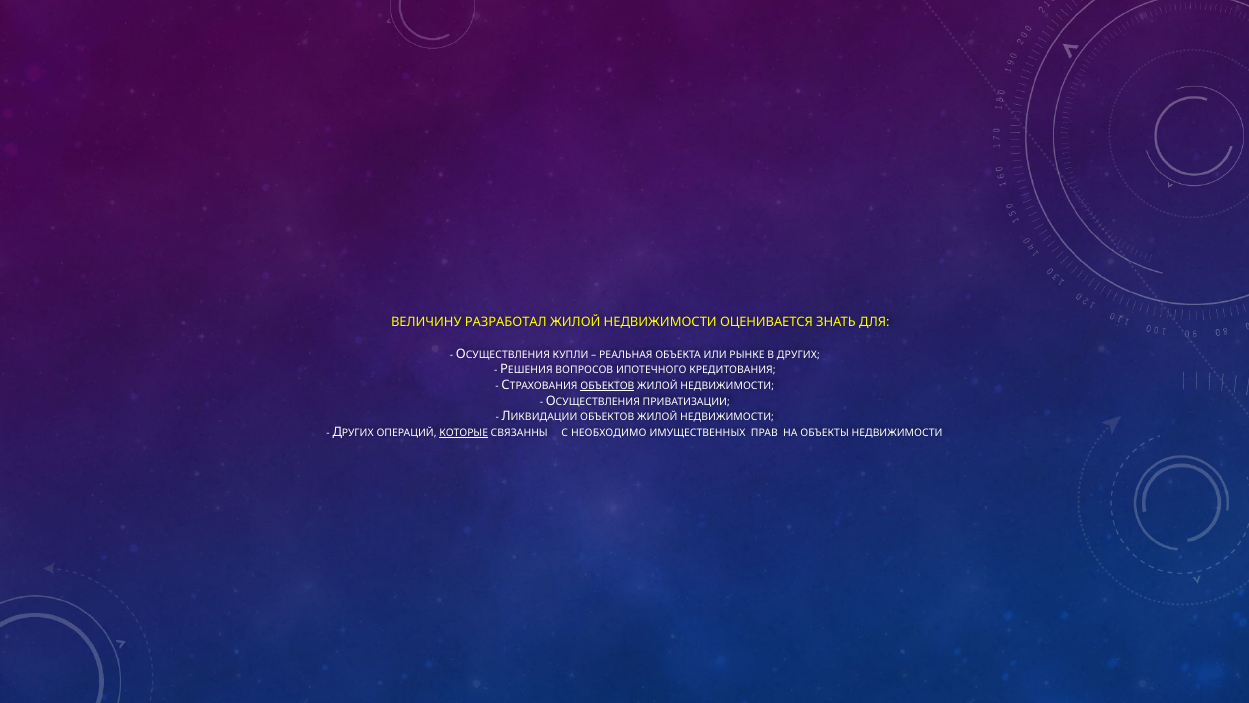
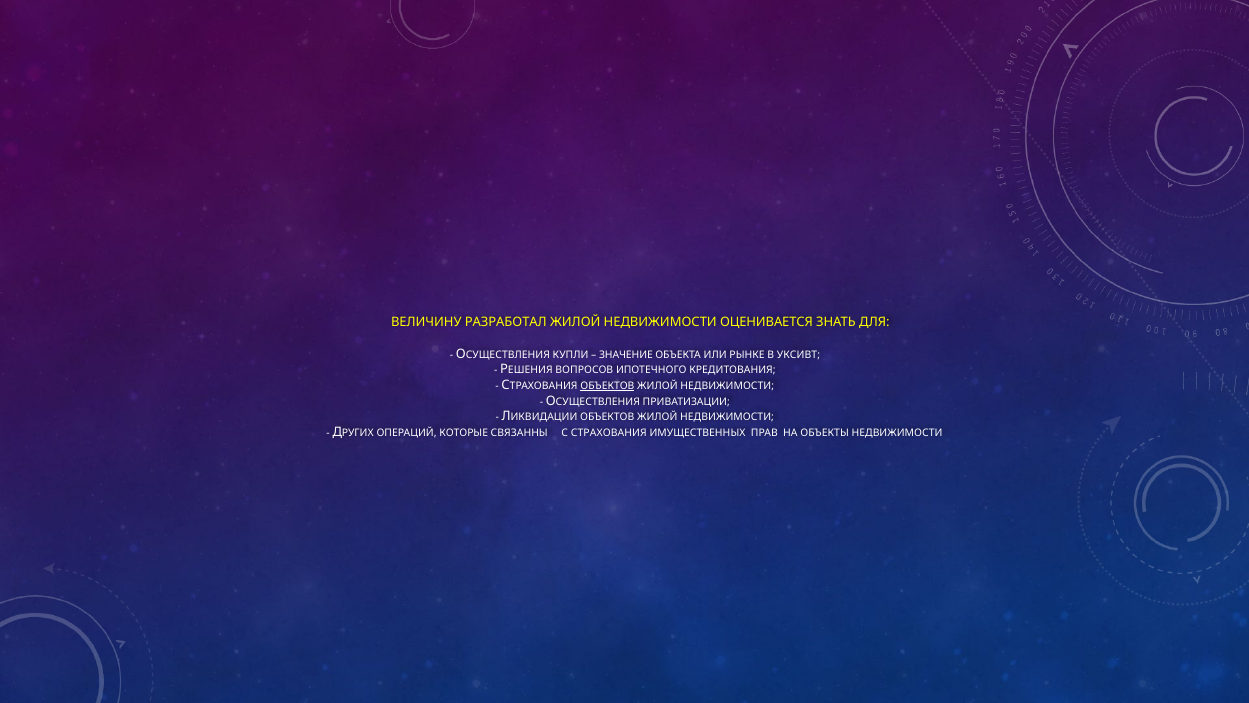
РЕАЛЬНАЯ: РЕАЛЬНАЯ -> ЗНАЧЕНИЕ (626, 354)
В ДРУГИХ: ДРУГИХ -> УКСИВТ (798, 354)
КОТОРЫЕ underline: present -> none (464, 433)
С НЕОБХОДИМО: НЕОБХОДИМО -> СТРАХОВАНИЯ (609, 433)
